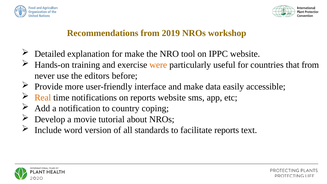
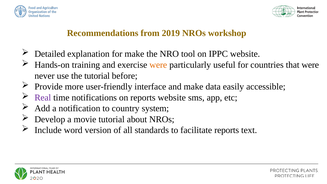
that from: from -> were (310, 65)
the editors: editors -> tutorial (97, 76)
Real colour: orange -> purple (43, 98)
coping: coping -> system (155, 108)
